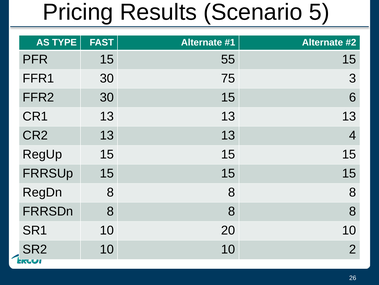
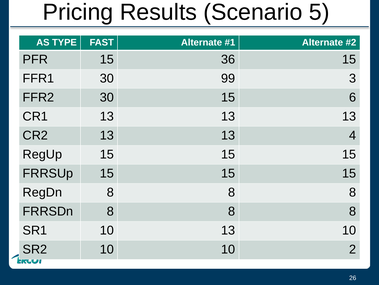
55: 55 -> 36 (228, 59)
75: 75 -> 99 (228, 78)
10 20: 20 -> 13 (228, 230)
